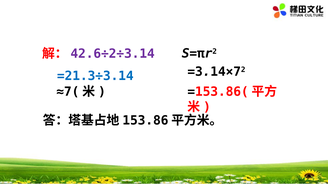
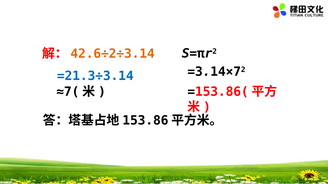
42.6÷2÷3.14 colour: purple -> orange (113, 54)
